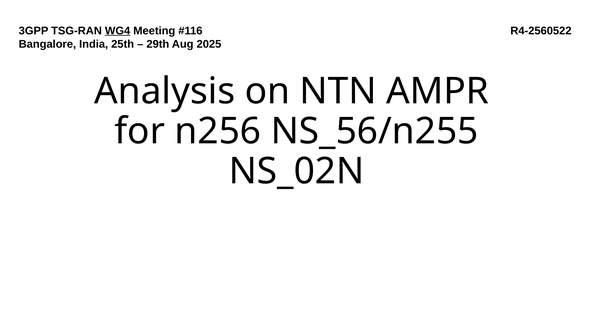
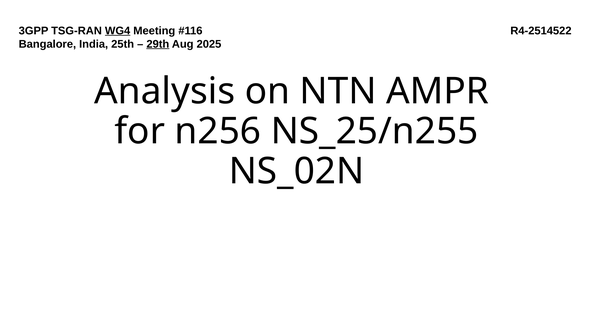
R4-2560522: R4-2560522 -> R4-2514522 (541, 31)
29th underline: none -> present (158, 44)
NS_56/n255: NS_56/n255 -> NS_25/n255 (375, 131)
